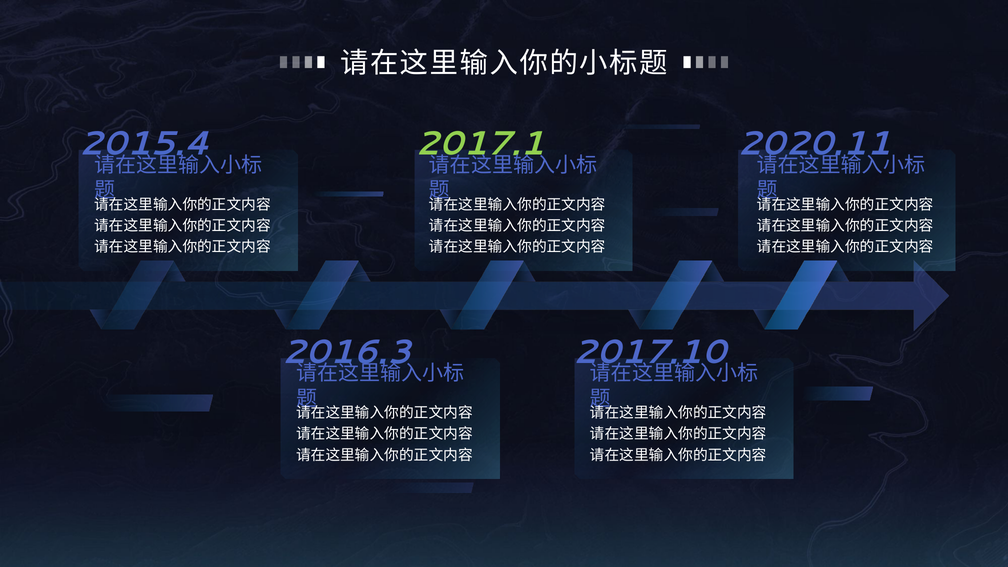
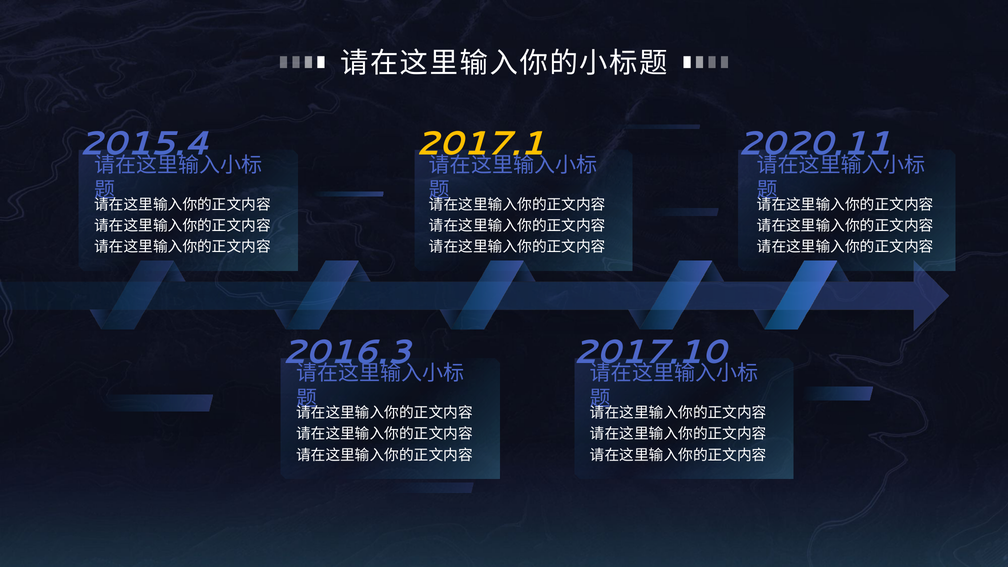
2017.1 colour: light green -> yellow (480, 144)
